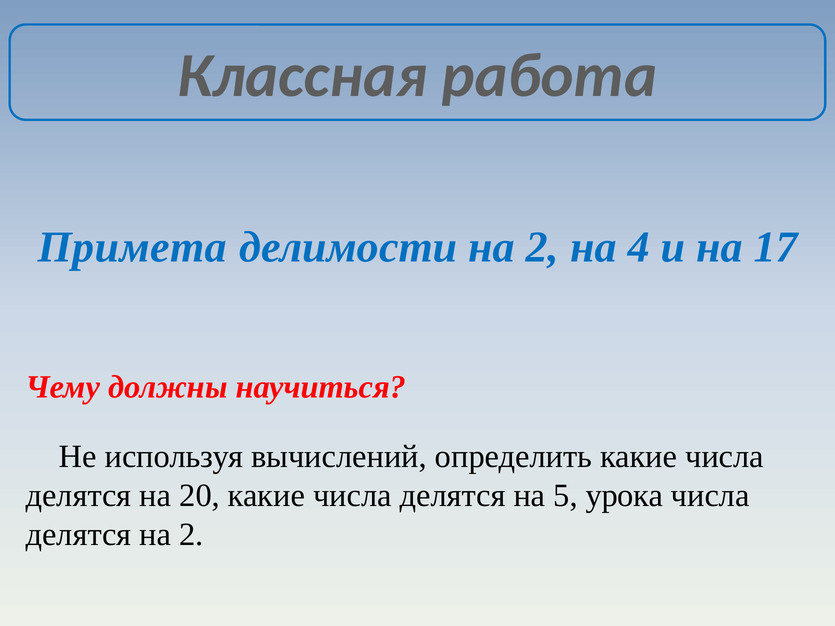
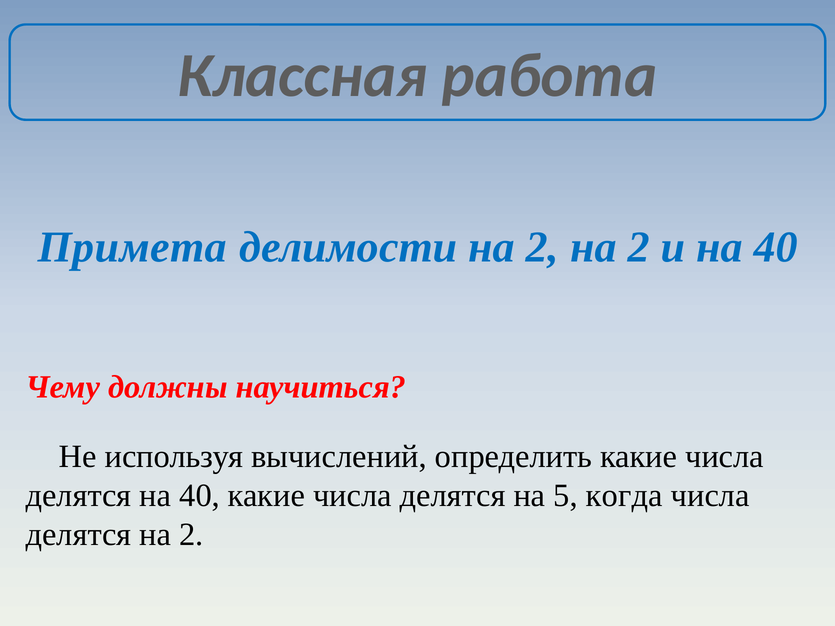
2 на 4: 4 -> 2 (639, 247)
и на 17: 17 -> 40 (776, 247)
делятся на 20: 20 -> 40 (200, 496)
урока: урока -> когда (624, 496)
